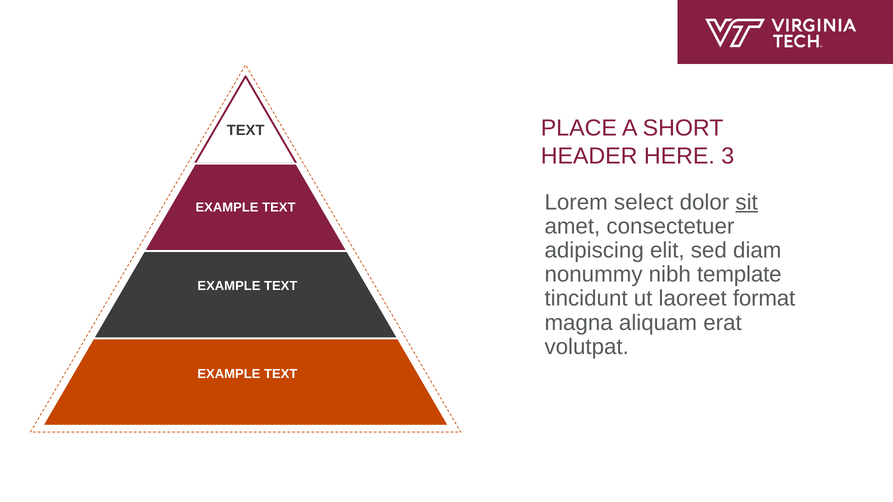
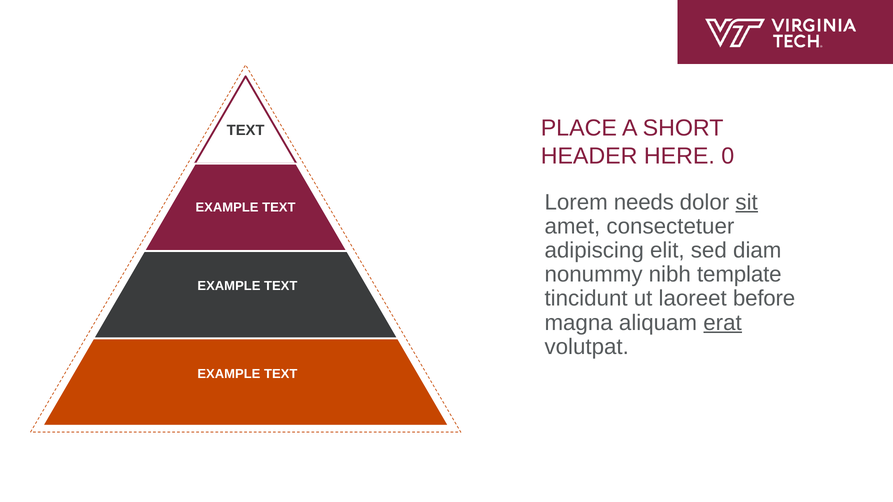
3: 3 -> 0 (728, 156)
select: select -> needs (644, 202)
format: format -> before (764, 299)
erat underline: none -> present (723, 323)
